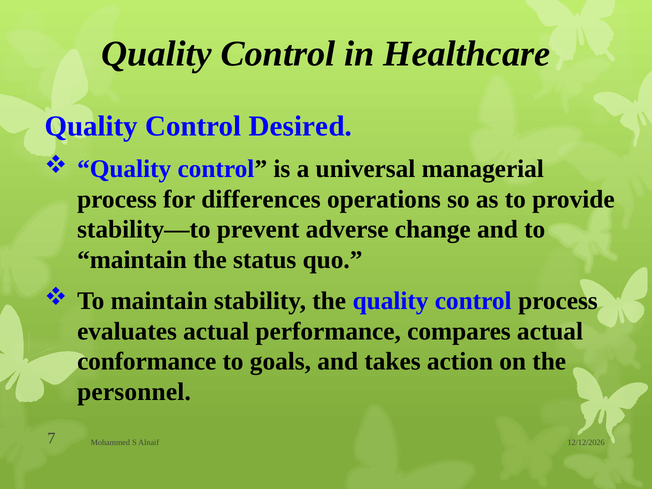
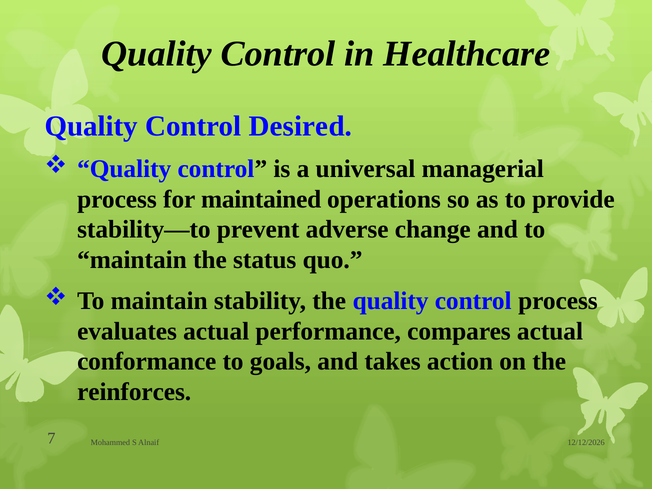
differences: differences -> maintained (261, 199)
personnel: personnel -> reinforces (134, 392)
